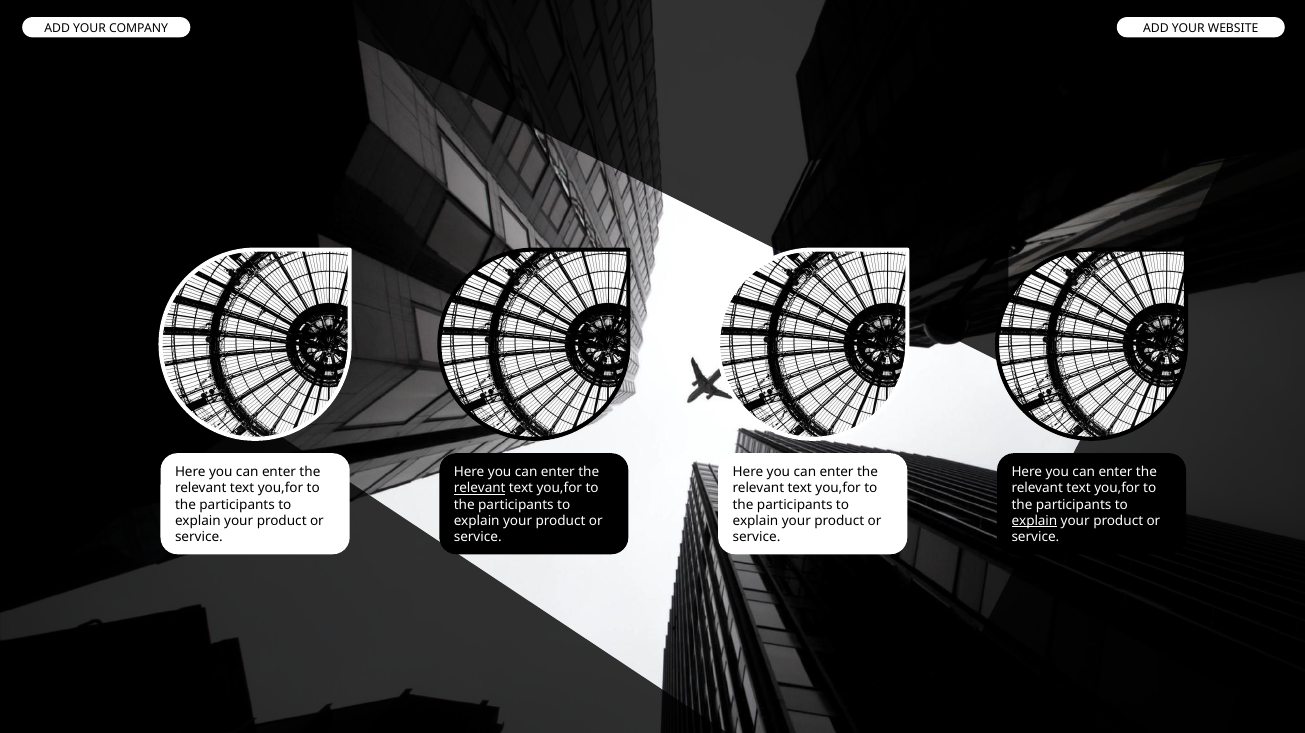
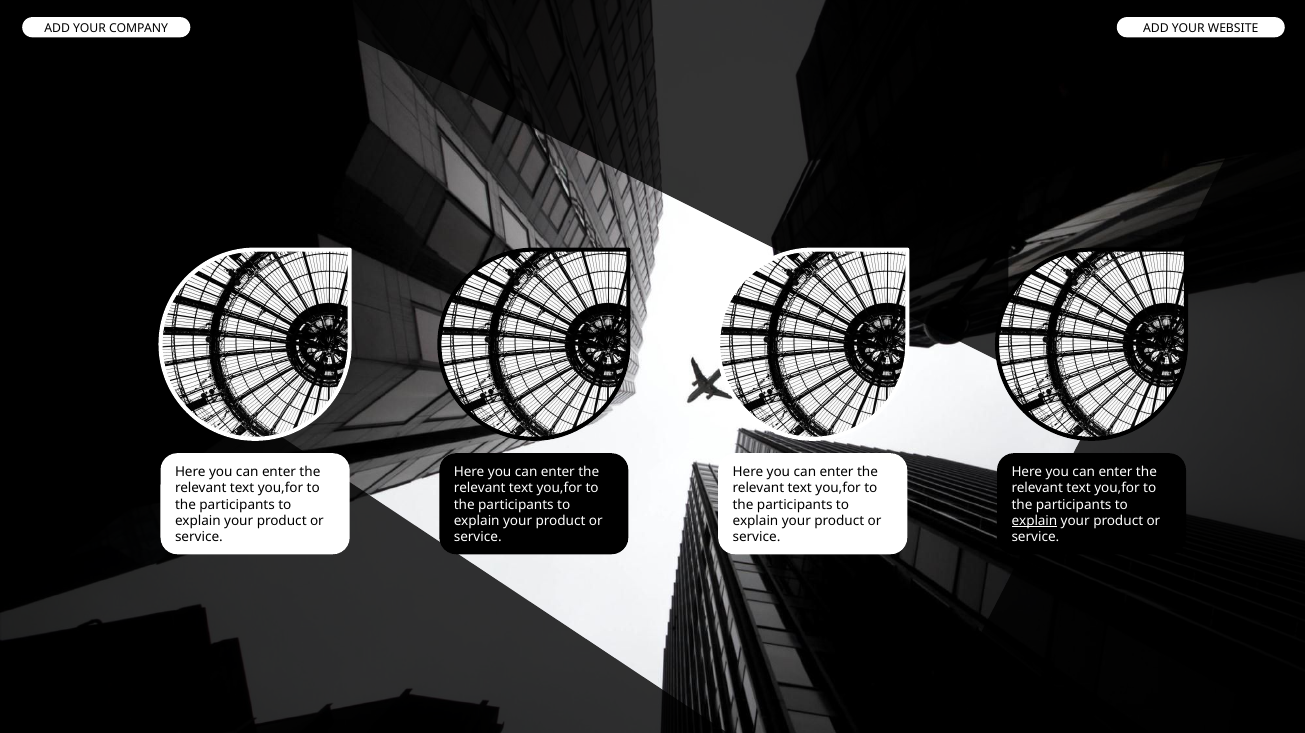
relevant underline: present -> none (480, 488)
